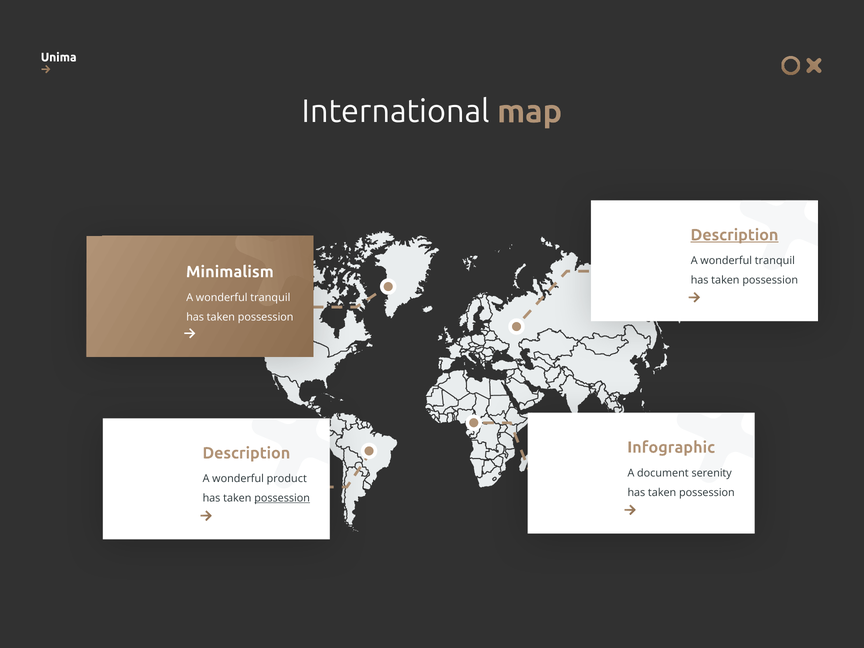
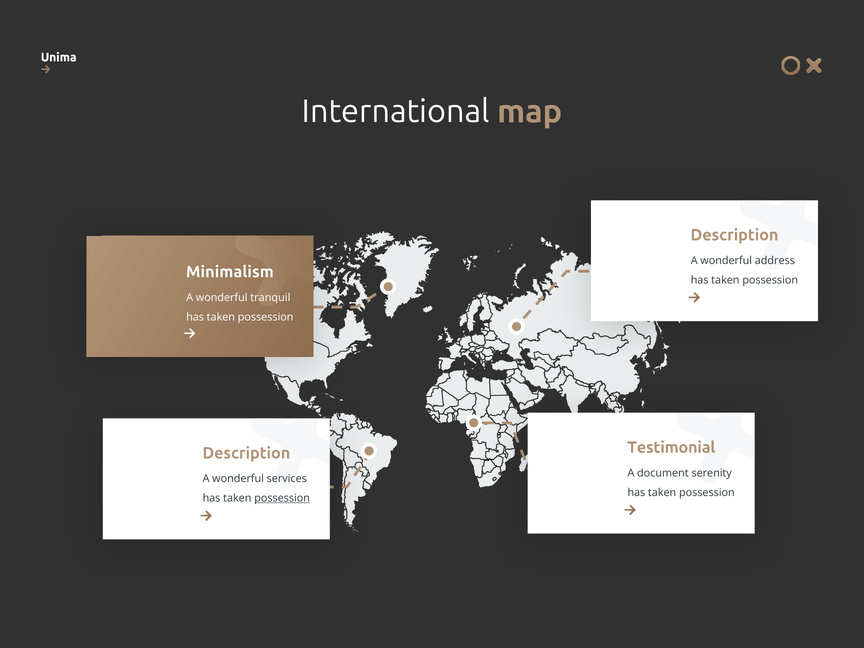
Description underline: present -> none (734, 235)
tranquil: tranquil -> address (775, 261)
Infographic: Infographic -> Testimonial (671, 447)
product: product -> services (287, 479)
